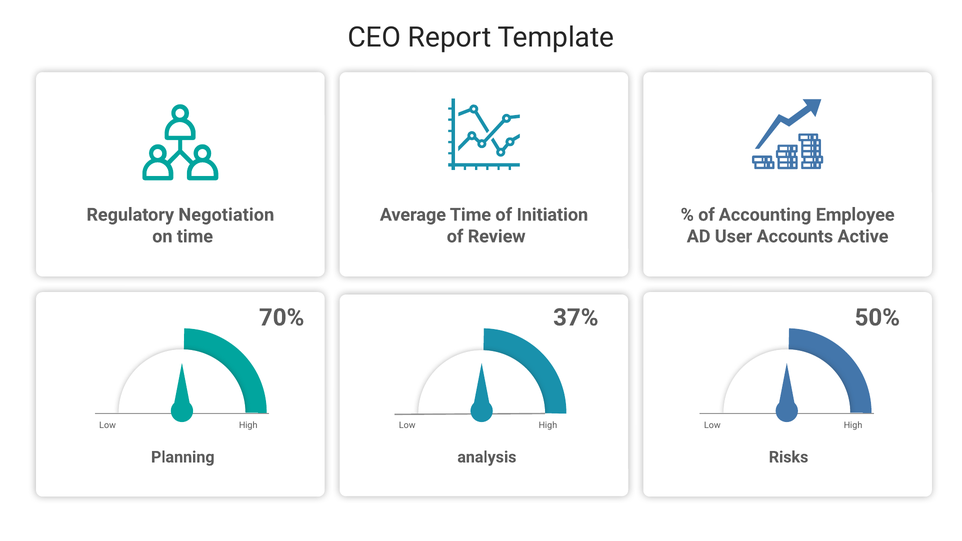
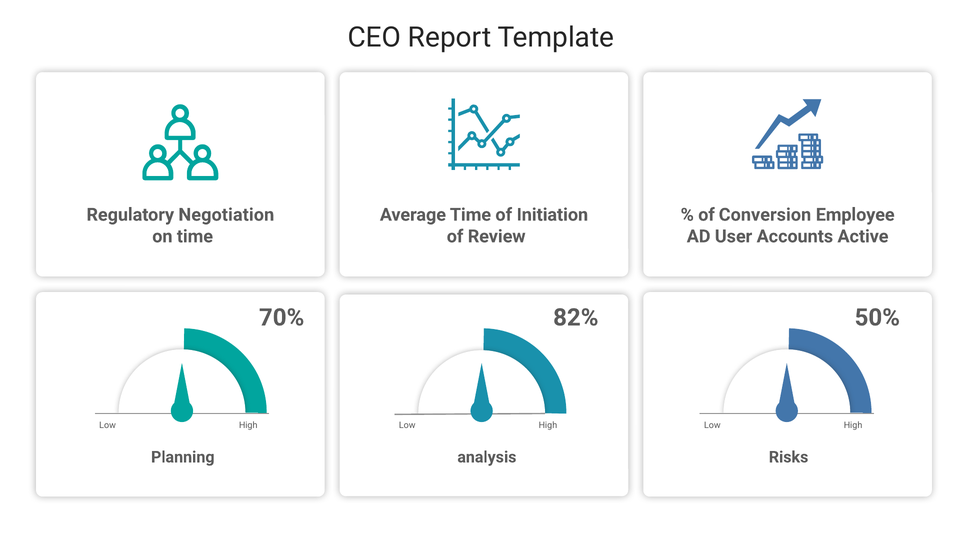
Accounting: Accounting -> Conversion (765, 215)
37%: 37% -> 82% (576, 318)
